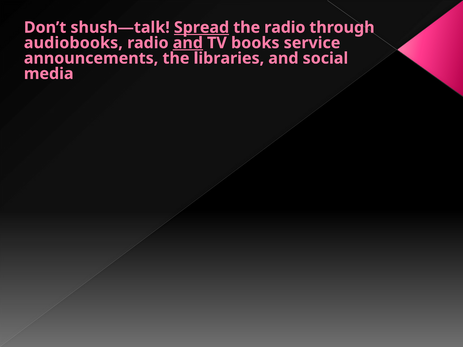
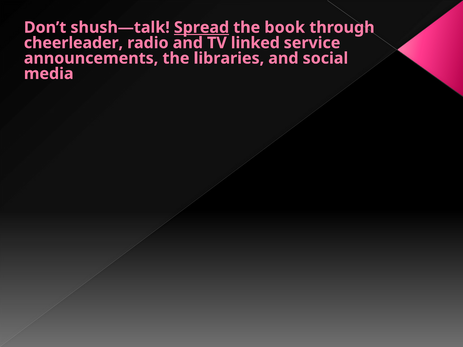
the radio: radio -> book (285, 27)
audiobooks: audiobooks -> cheerleader (73, 43)
and underline: present -> none (188, 43)
books: books -> linked (255, 43)
